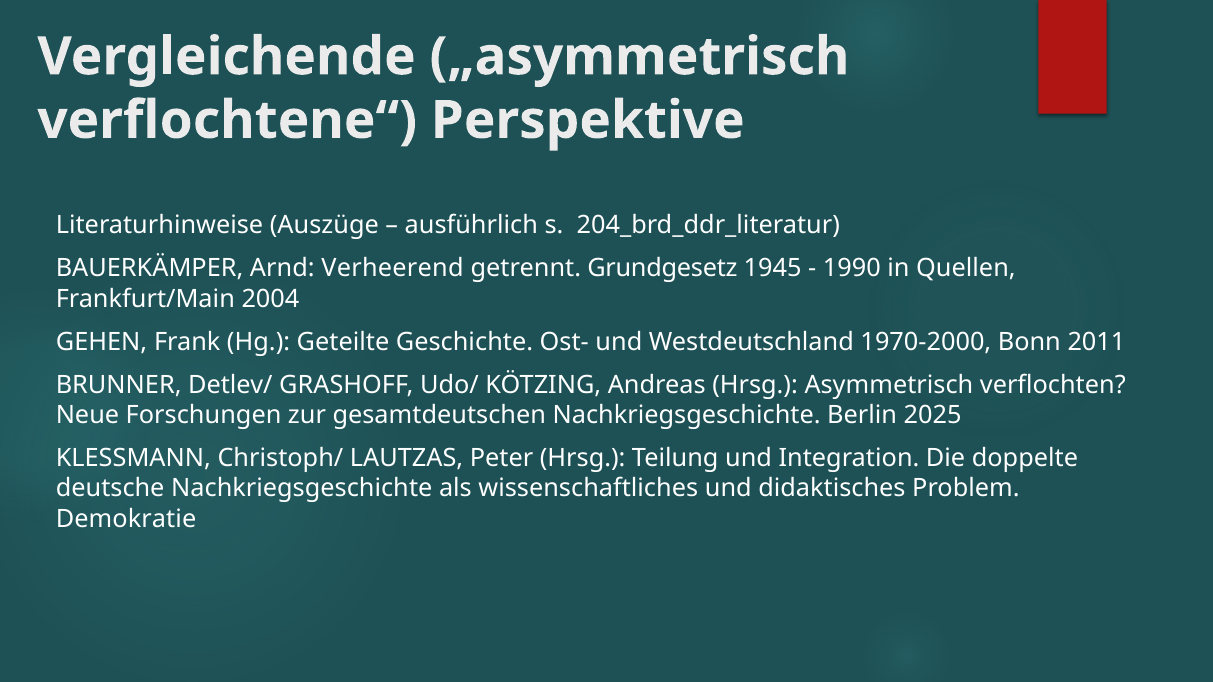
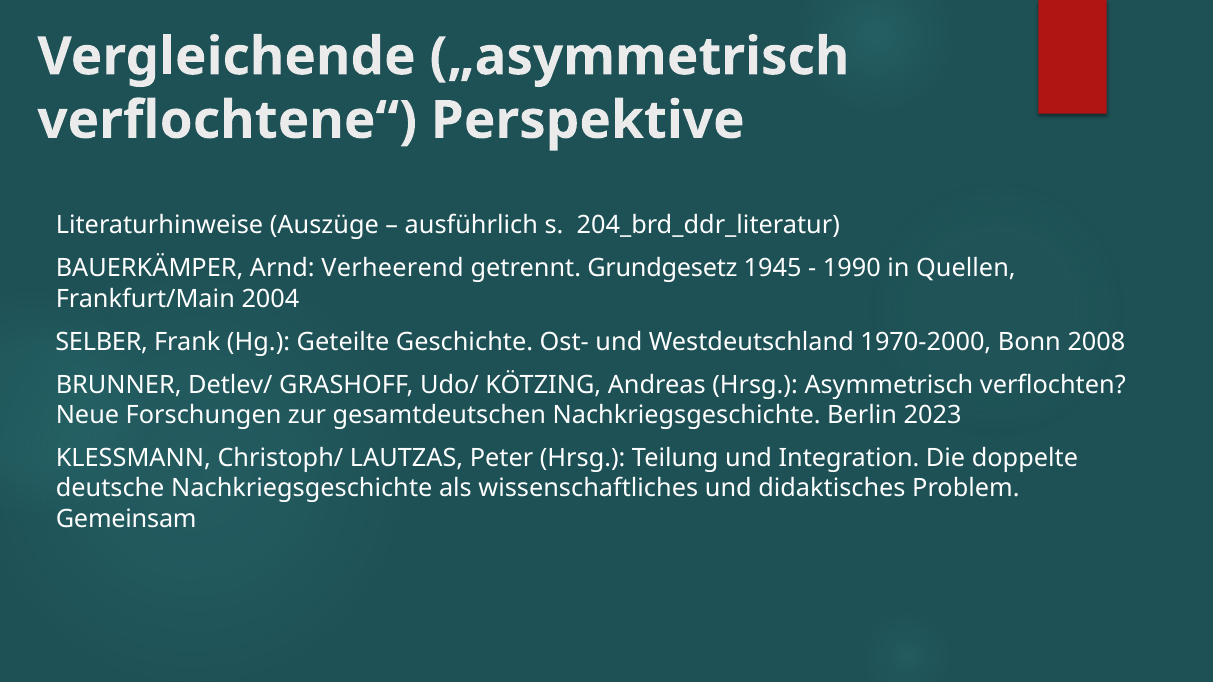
GEHEN: GEHEN -> SELBER (102, 342)
2011: 2011 -> 2008 (1096, 342)
2025: 2025 -> 2023 (933, 415)
Demokratie: Demokratie -> Gemeinsam (126, 519)
